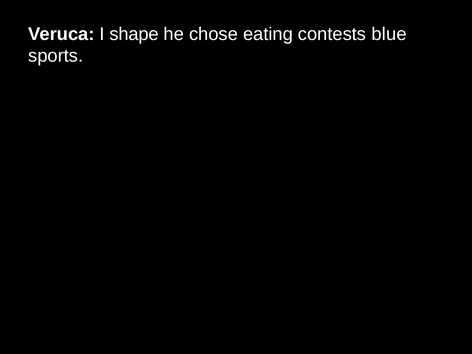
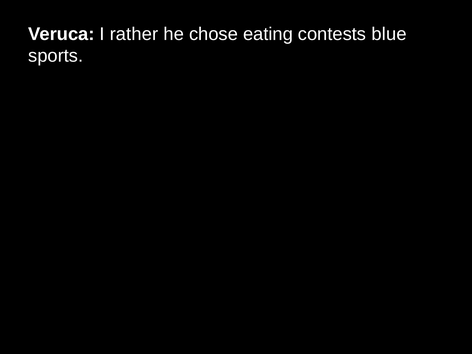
shape: shape -> rather (134, 34)
